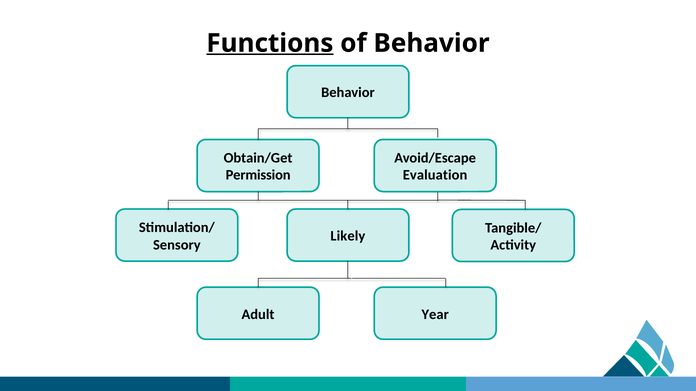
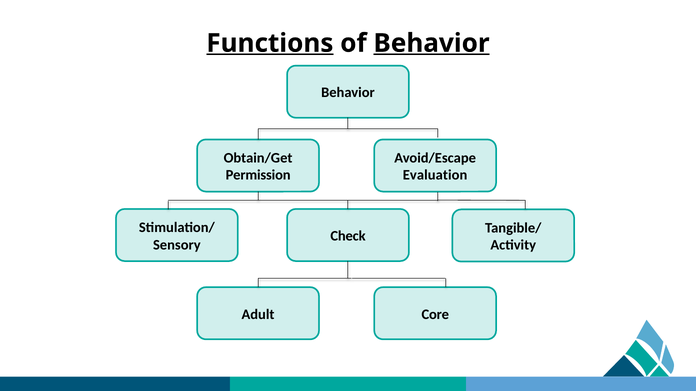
Behavior underline: none -> present (432, 43)
Likely: Likely -> Check (348, 236)
Year: Year -> Core (435, 315)
